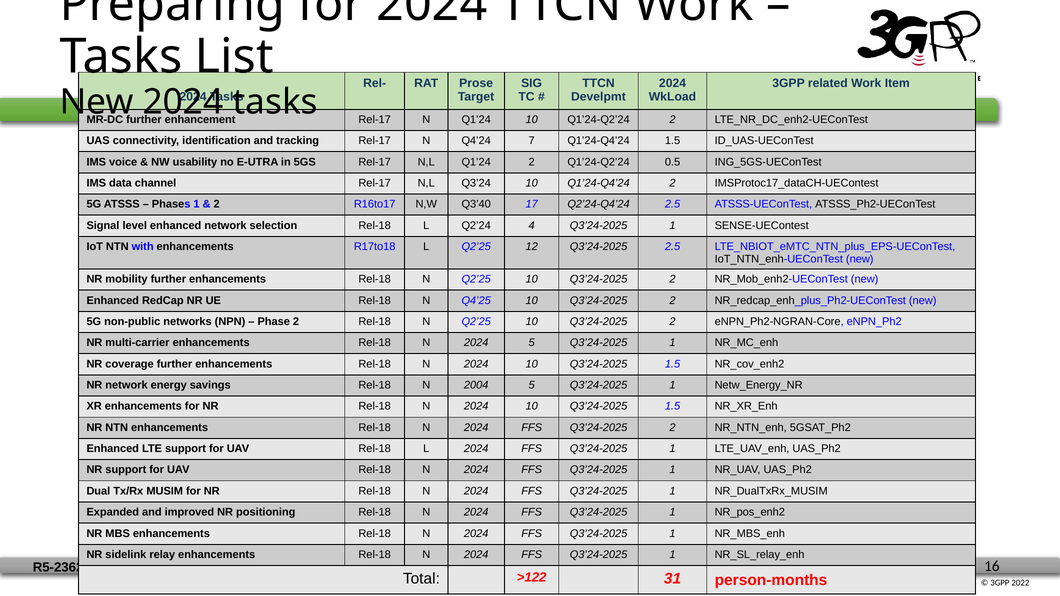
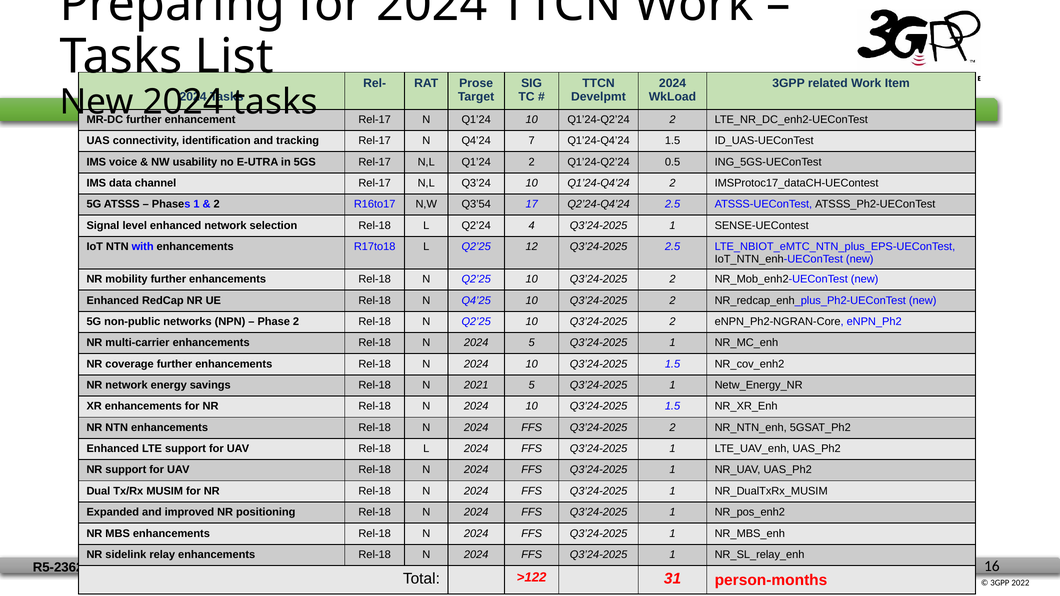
Q3’40: Q3’40 -> Q3’54 (476, 204)
2004: 2004 -> 2021 (476, 385)
